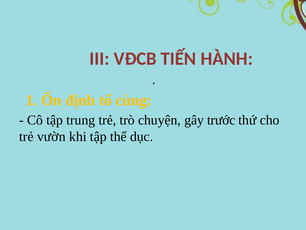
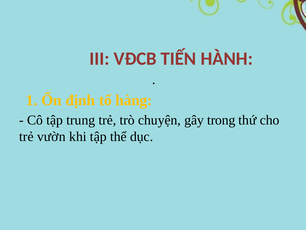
cùng: cùng -> hàng (134, 100)
trước: trước -> trong (221, 120)
